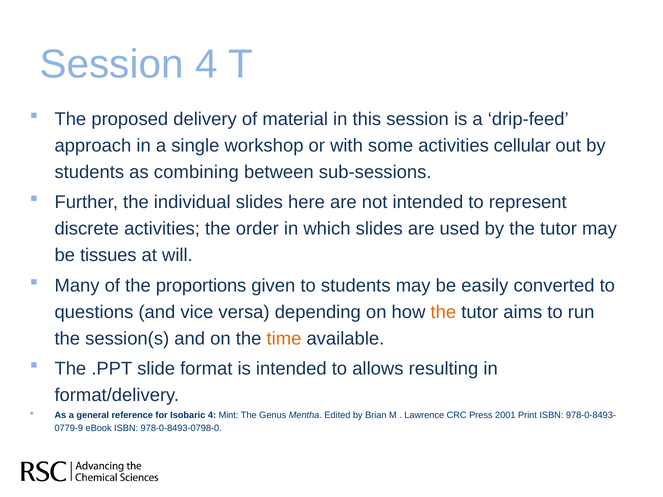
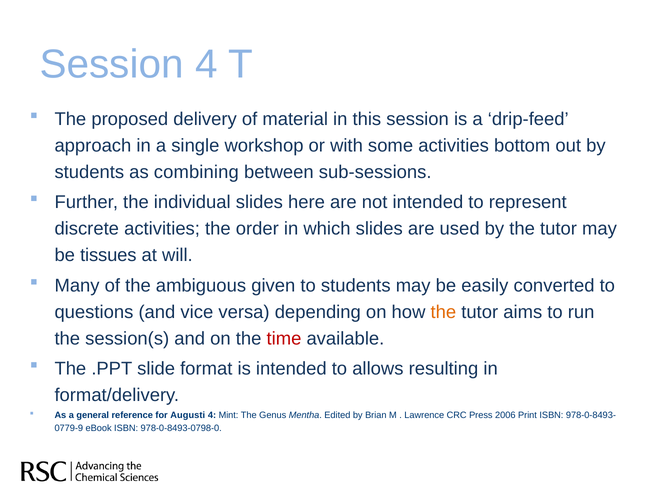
cellular: cellular -> bottom (522, 146)
proportions: proportions -> ambiguous (201, 286)
time colour: orange -> red (284, 339)
Isobaric: Isobaric -> Augusti (188, 415)
2001: 2001 -> 2006 (505, 415)
